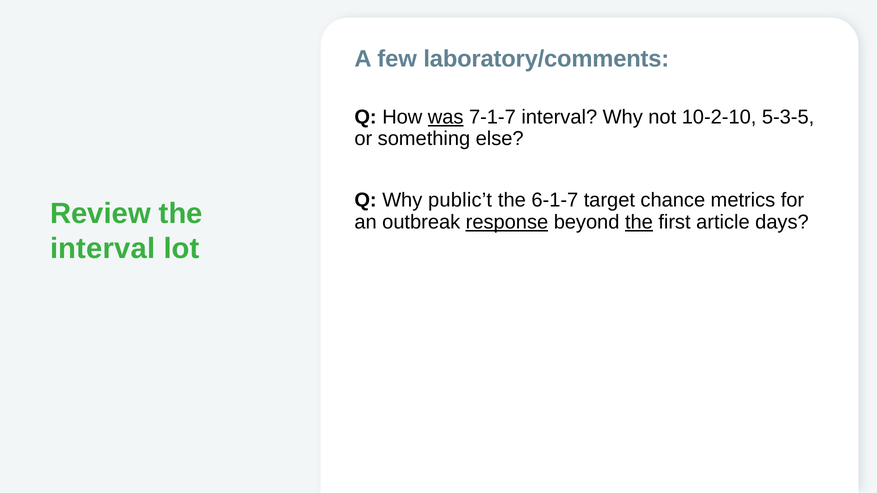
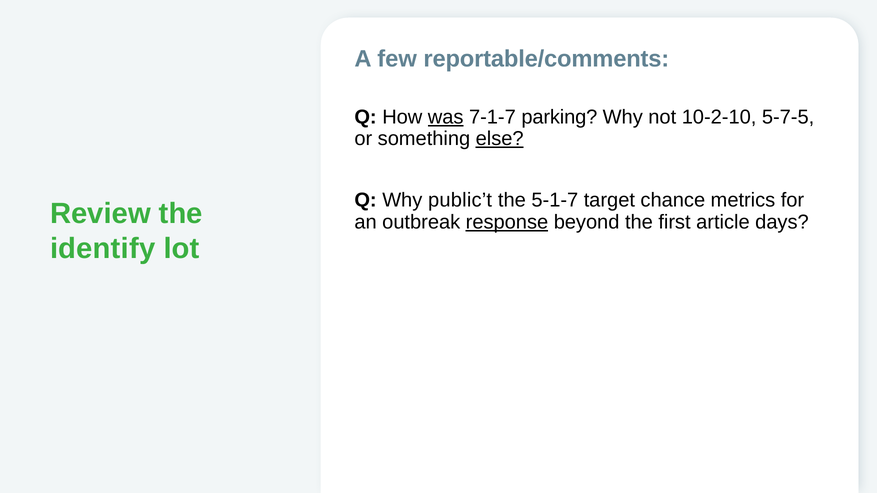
laboratory/comments: laboratory/comments -> reportable/comments (546, 59)
7-1-7 interval: interval -> parking (559, 117)
5-3-5: 5-3-5 -> 5-7-5 (788, 117)
else underline: none -> present (500, 139)
6-1-7: 6-1-7 -> 5-1-7 (555, 200)
the underline: present -> none (639, 222)
interval: interval -> identify (103, 249)
